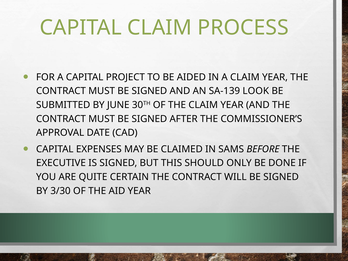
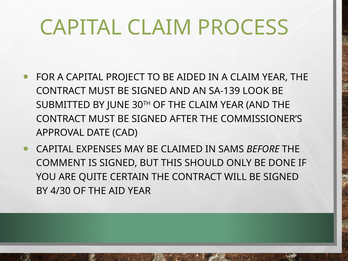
EXECUTIVE: EXECUTIVE -> COMMENT (61, 163)
3/30: 3/30 -> 4/30 (60, 191)
